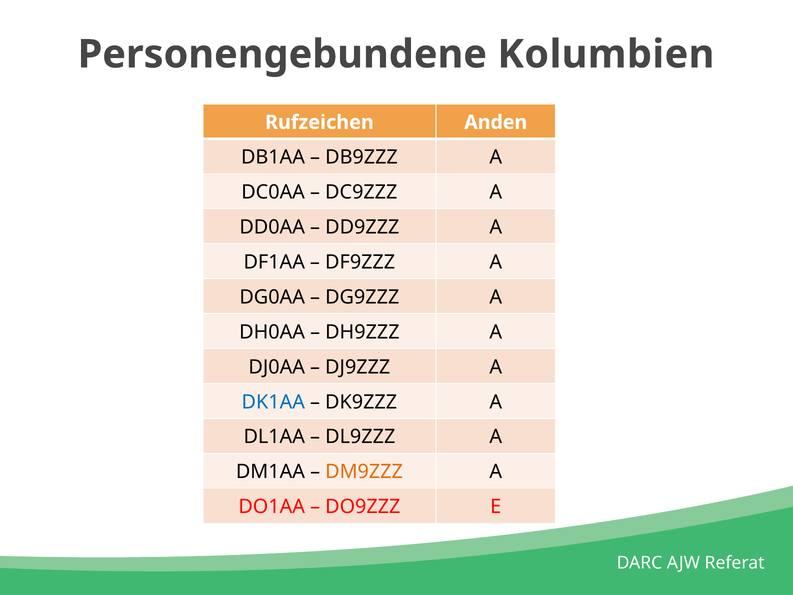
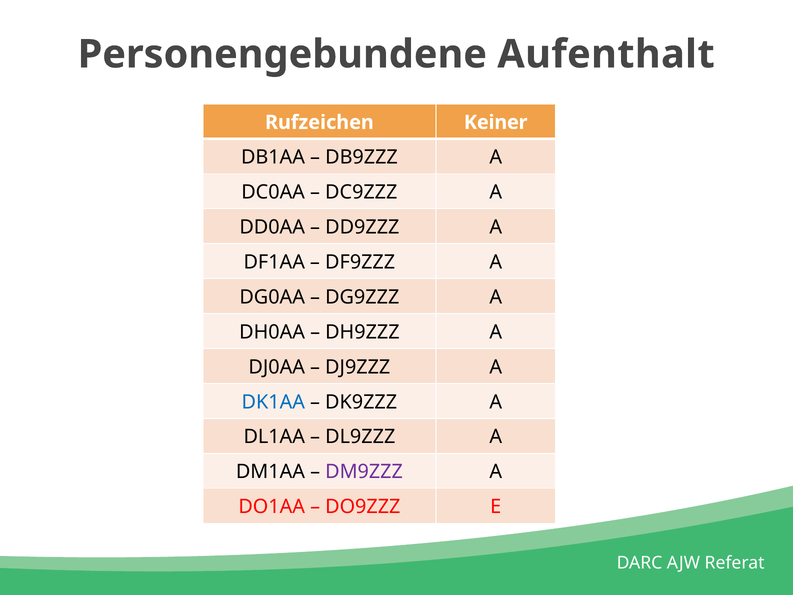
Kolumbien: Kolumbien -> Aufenthalt (606, 54)
Anden: Anden -> Keiner (496, 122)
DM9ZZZ colour: orange -> purple (364, 472)
